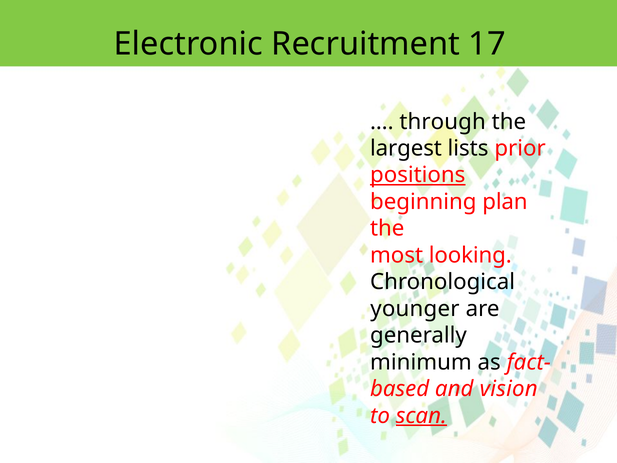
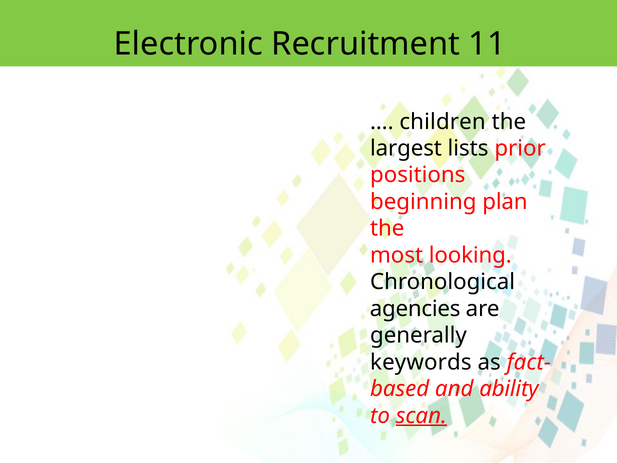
17: 17 -> 11 (487, 44)
through: through -> children (443, 122)
positions underline: present -> none (418, 175)
younger: younger -> agencies (415, 309)
minimum: minimum -> keywords (421, 362)
vision: vision -> ability (509, 389)
